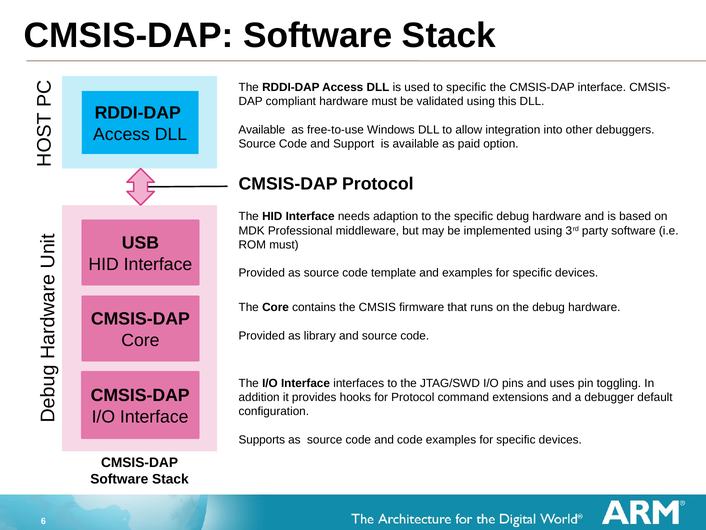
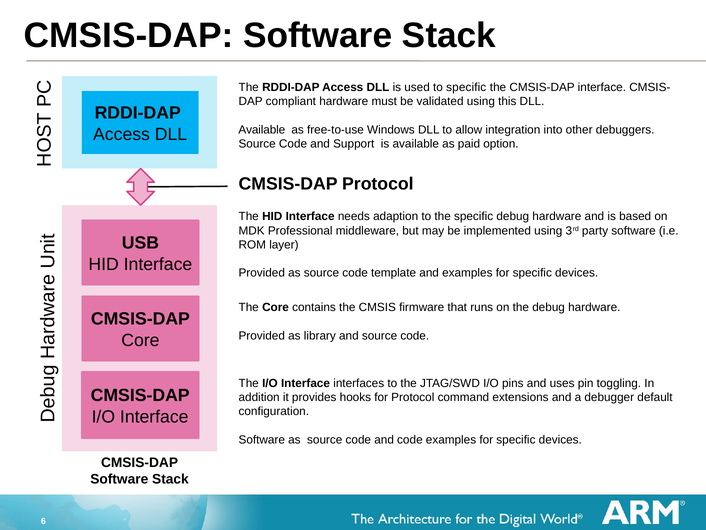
ROM must: must -> layer (284, 245)
Supports: Supports -> Software (262, 439)
